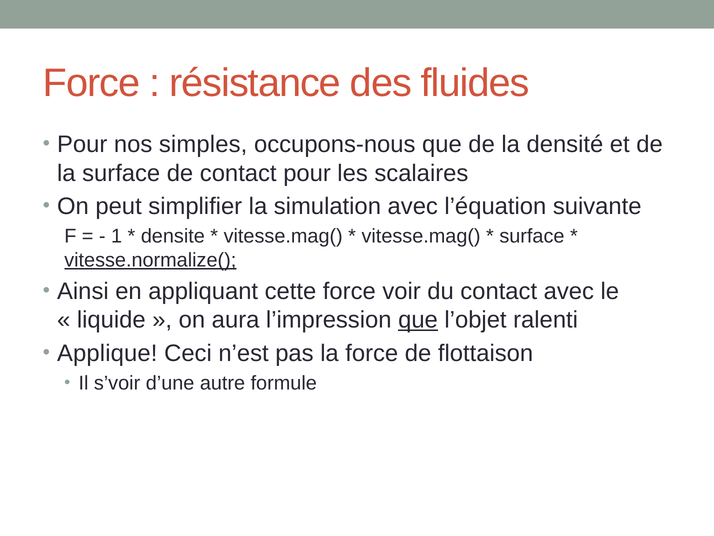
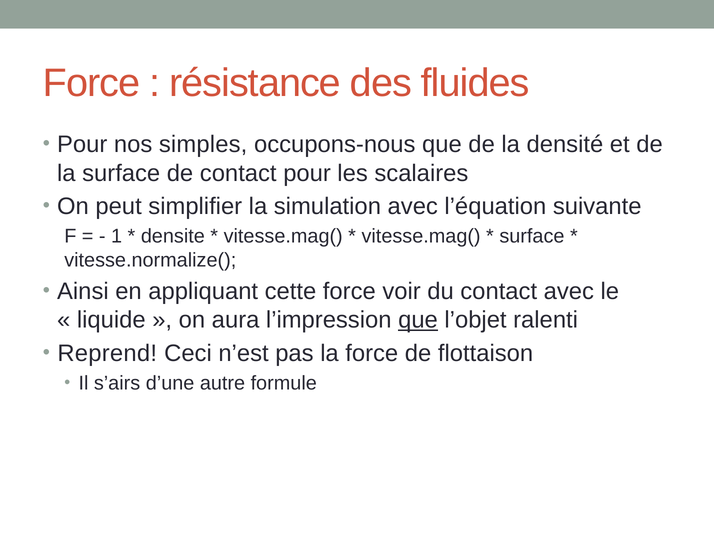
vitesse.normalize( underline: present -> none (150, 260)
Applique: Applique -> Reprend (107, 353)
s’voir: s’voir -> s’airs (117, 383)
